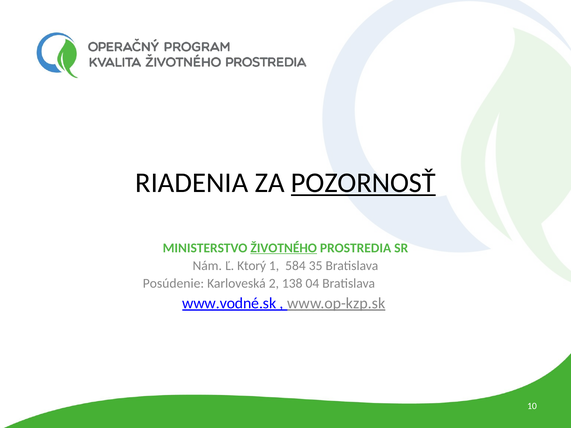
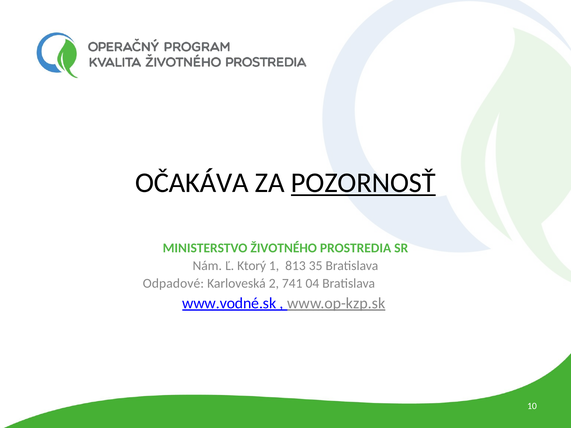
RIADENIA: RIADENIA -> OČAKÁVA (192, 183)
ŽIVOTNÉHO underline: present -> none (284, 248)
584: 584 -> 813 (295, 266)
Posúdenie: Posúdenie -> Odpadové (173, 284)
138: 138 -> 741 (292, 284)
